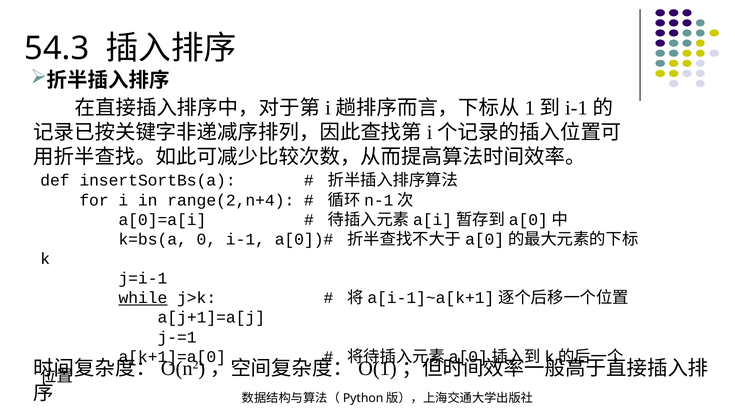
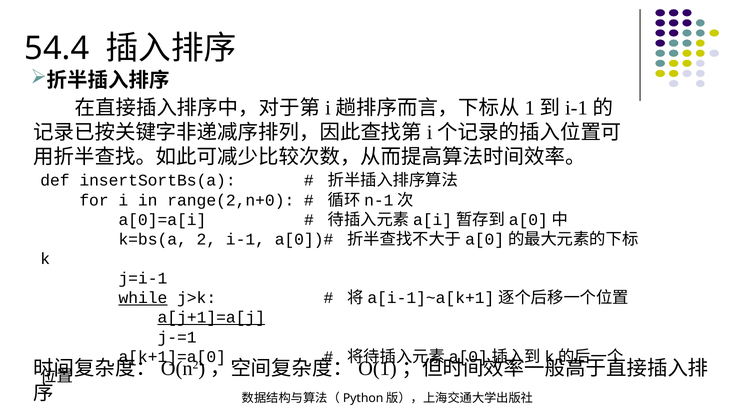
54.3: 54.3 -> 54.4 (57, 48)
range(2,n+4: range(2,n+4 -> range(2,n+0 (231, 200)
0: 0 -> 2 (206, 240)
a[j+1]=a[j underline: none -> present (211, 318)
